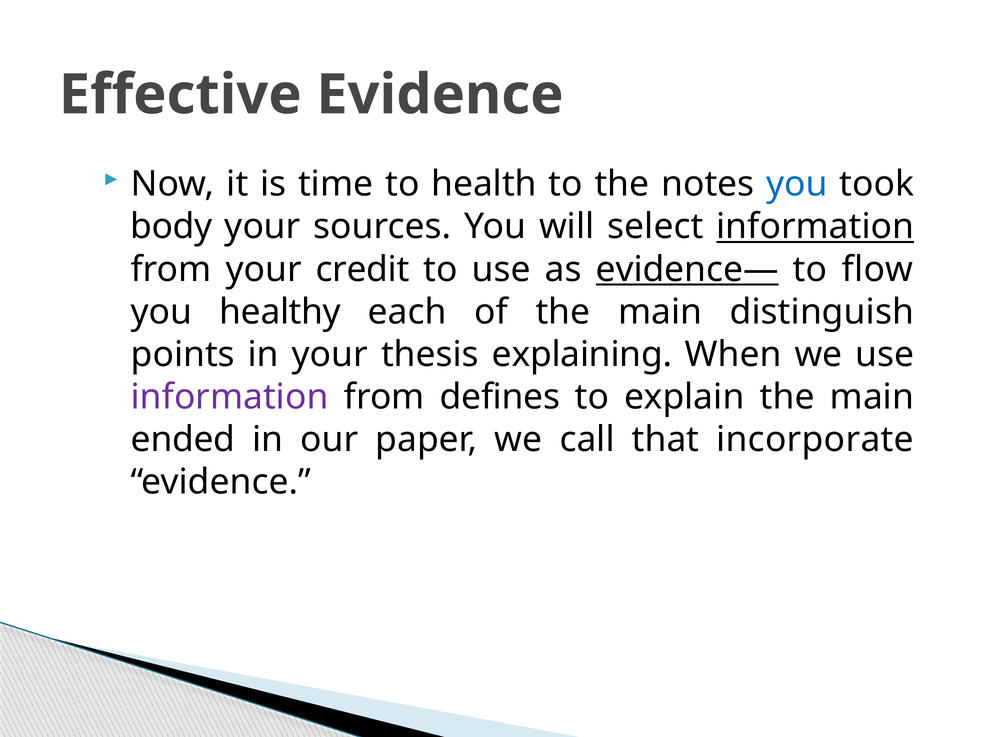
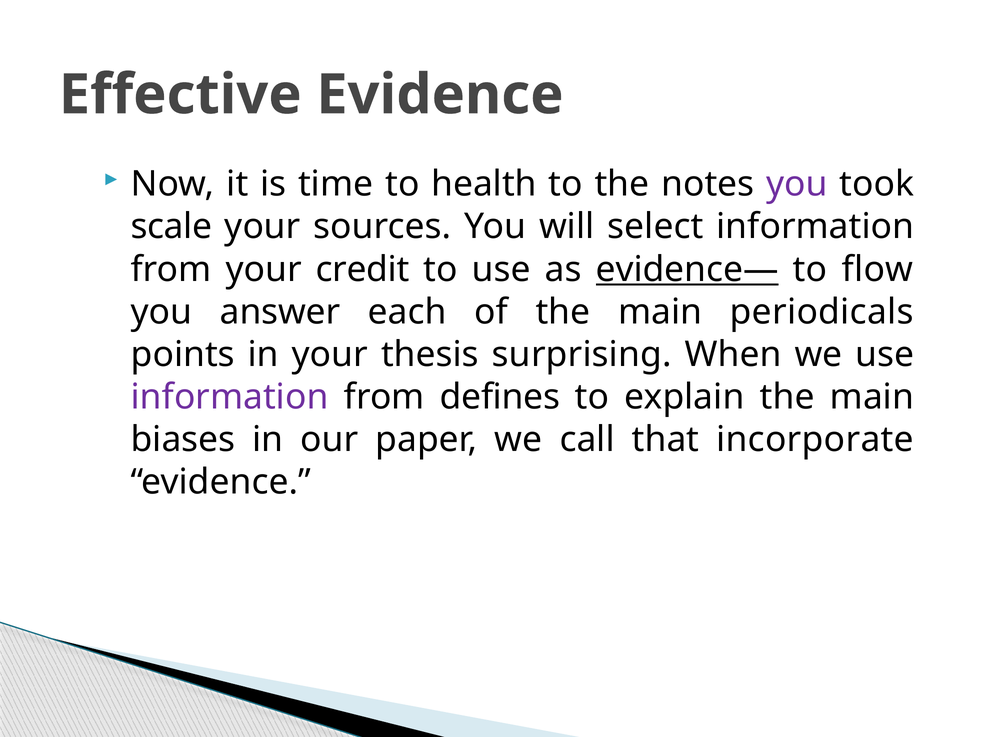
you colour: blue -> purple (797, 184)
body: body -> scale (171, 227)
information underline: present -> none (815, 227)
healthy: healthy -> answer (280, 312)
distinguish: distinguish -> periodicals (822, 312)
explaining: explaining -> surprising (582, 354)
ended: ended -> biases (183, 439)
